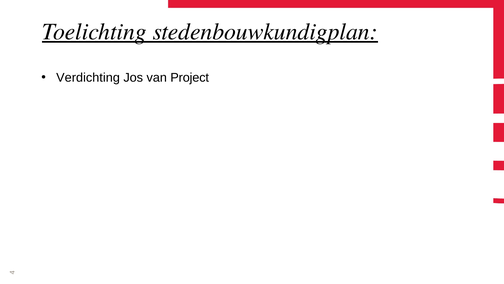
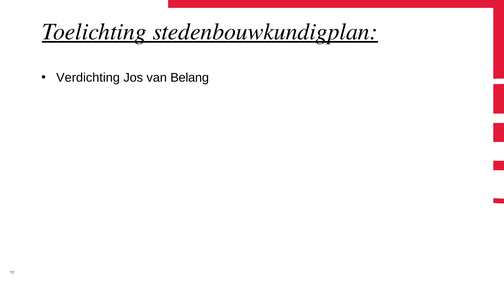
Project: Project -> Belang (190, 78)
